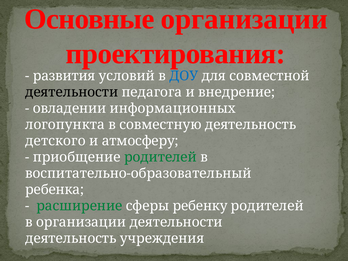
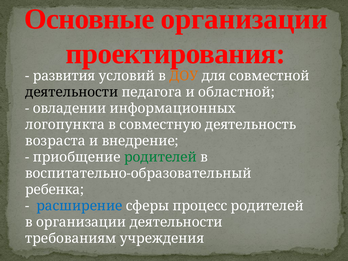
ДОУ colour: blue -> orange (184, 76)
внедрение: внедрение -> областной (237, 92)
детского: детского -> возраста (55, 141)
атмосферу: атмосферу -> внедрение (140, 141)
расширение colour: green -> blue (79, 206)
ребенку: ребенку -> процесс (200, 206)
деятельность: деятельность -> требованиям (71, 239)
